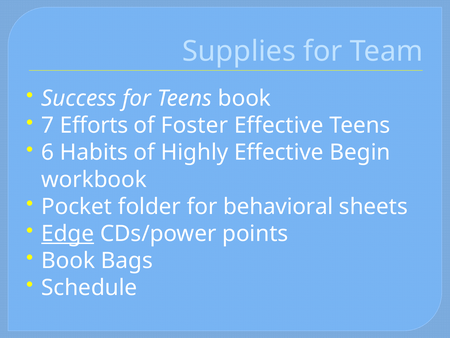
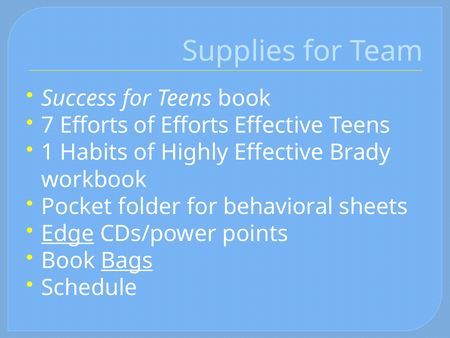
of Foster: Foster -> Efforts (195, 125)
6: 6 -> 1 (48, 152)
Begin: Begin -> Brady (360, 152)
Bags underline: none -> present (127, 260)
